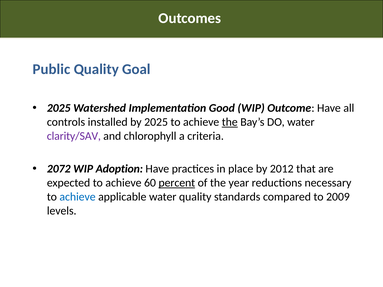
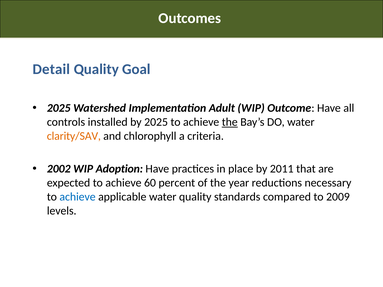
Public: Public -> Detail (51, 69)
Good: Good -> Adult (222, 108)
clarity/SAV colour: purple -> orange (74, 136)
2072: 2072 -> 2002 (59, 169)
2012: 2012 -> 2011 (282, 169)
percent underline: present -> none (177, 183)
